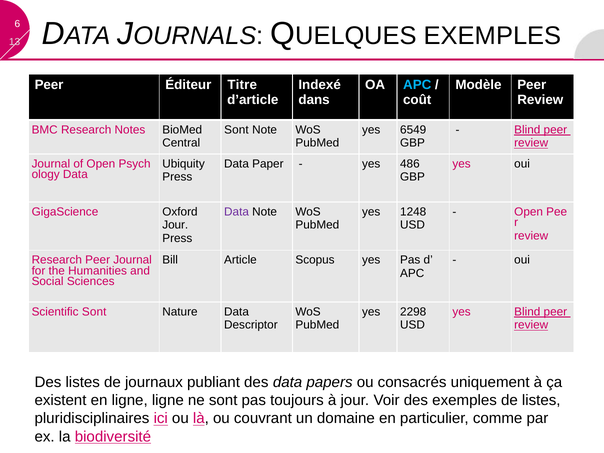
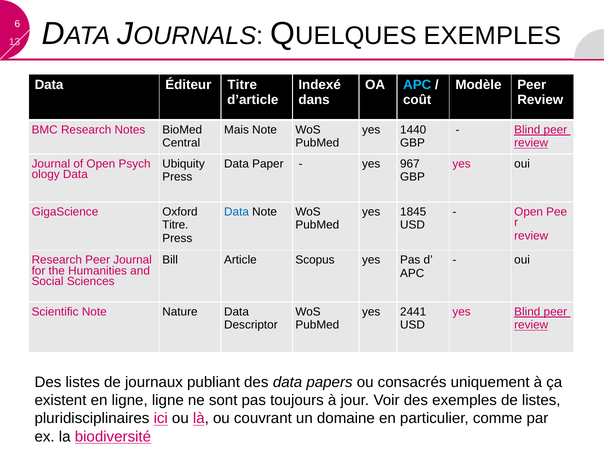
Peer: Peer -> Data (49, 85)
Sont: Sont -> Mais (237, 130)
6549: 6549 -> 1440 (413, 130)
486: 486 -> 967 (410, 164)
Data colour: purple -> blue (237, 212)
1248: 1248 -> 1845 (413, 212)
Jour: Jour -> Titre (175, 225)
Scientific Sont: Sont -> Note (94, 312)
2298: 2298 -> 2441 (413, 312)
